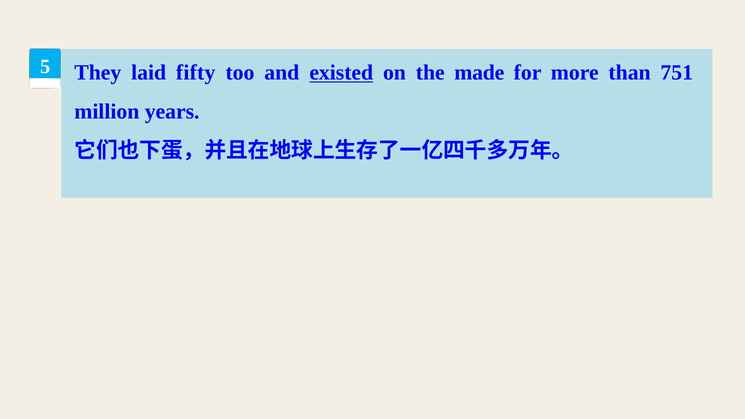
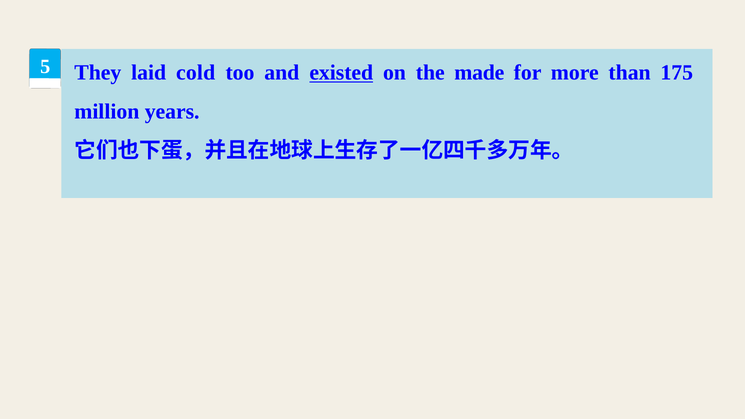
fifty: fifty -> cold (196, 73)
751: 751 -> 175 (677, 73)
